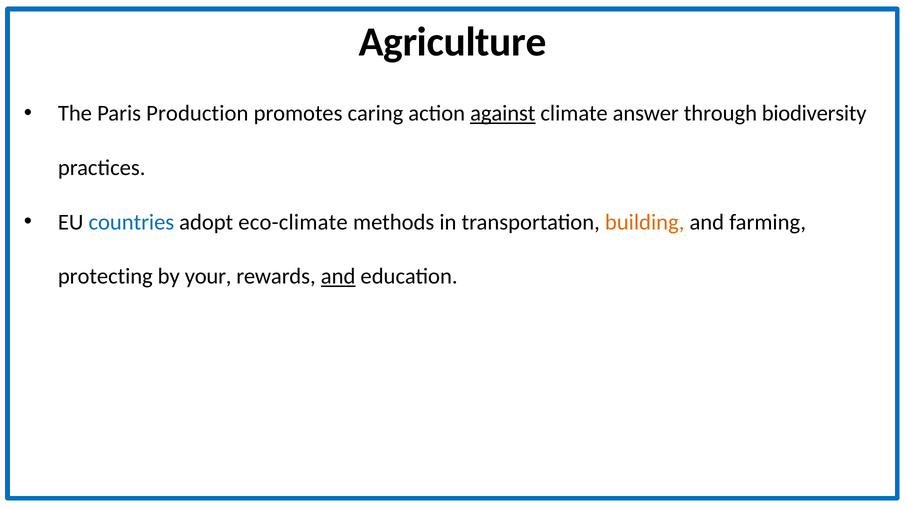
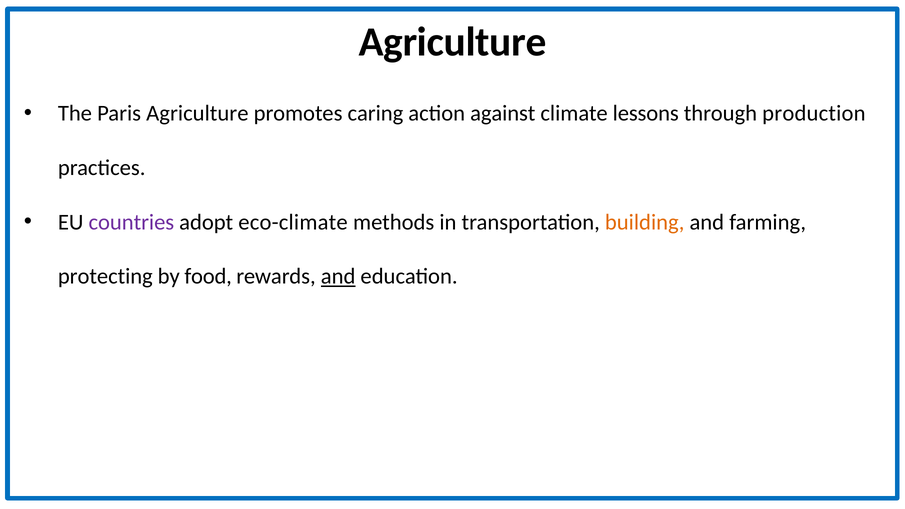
Paris Production: Production -> Agriculture (197, 114)
against underline: present -> none (503, 114)
answer: answer -> lessons (646, 114)
biodiversity: biodiversity -> production (814, 114)
countries colour: blue -> purple (131, 222)
your: your -> food (208, 276)
